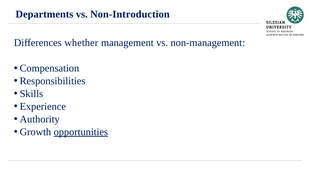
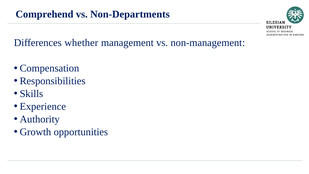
Departments: Departments -> Comprehend (44, 14)
Non-Introduction: Non-Introduction -> Non-Departments (130, 14)
opportunities underline: present -> none (81, 132)
